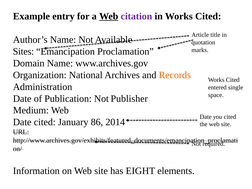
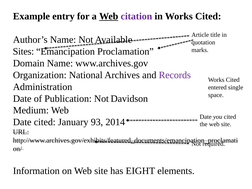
Records colour: orange -> purple (175, 75)
Publisher: Publisher -> Davidson (129, 99)
86: 86 -> 93 (97, 122)
